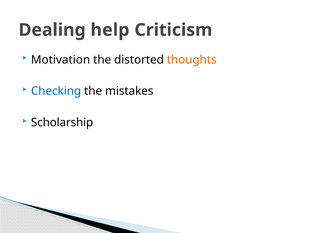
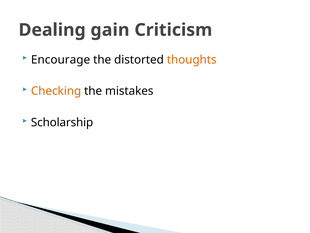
help: help -> gain (110, 30)
Motivation: Motivation -> Encourage (61, 60)
Checking colour: blue -> orange (56, 91)
